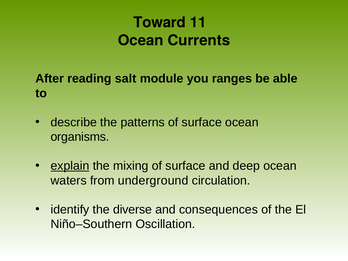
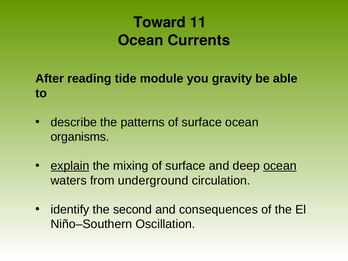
salt: salt -> tide (126, 79)
ranges: ranges -> gravity (232, 79)
ocean underline: none -> present (280, 166)
diverse: diverse -> second (133, 209)
